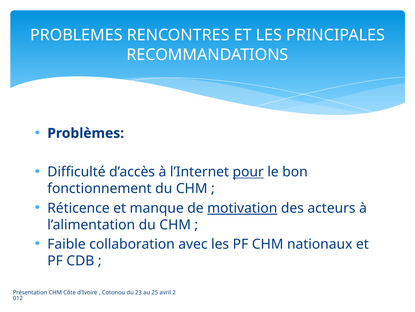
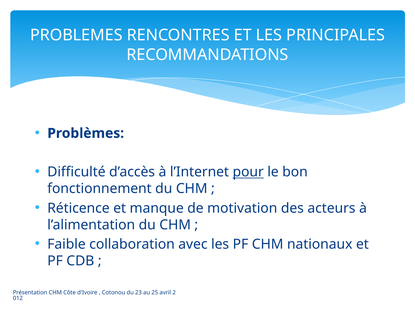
motivation underline: present -> none (242, 208)
